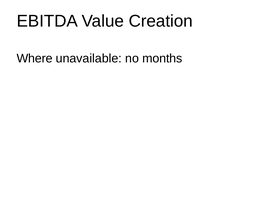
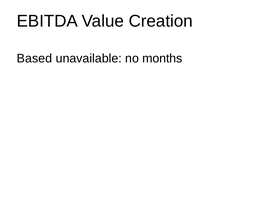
Where: Where -> Based (34, 58)
